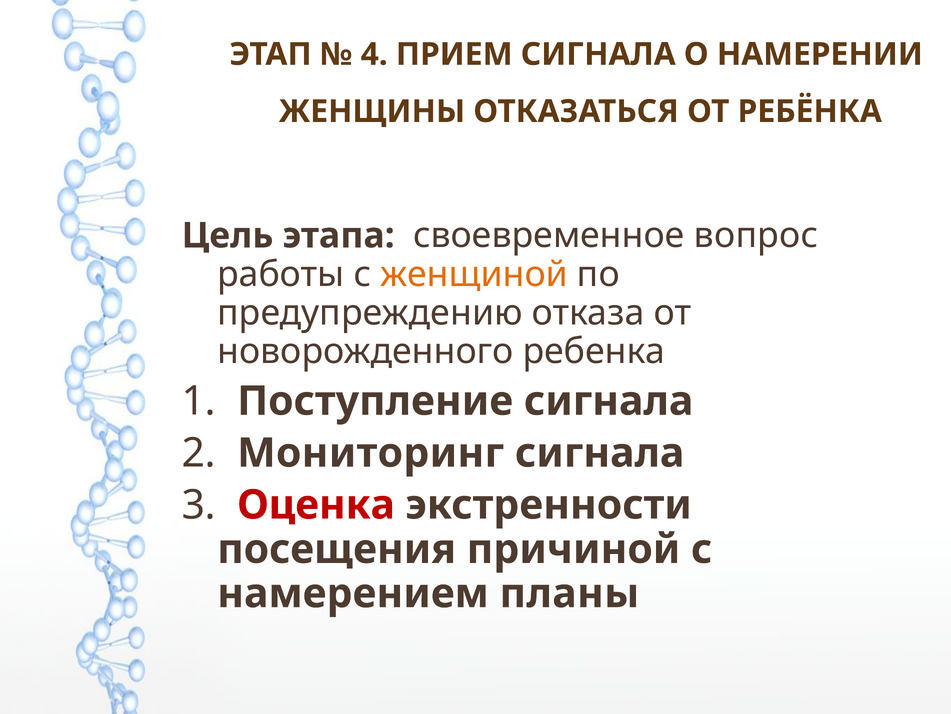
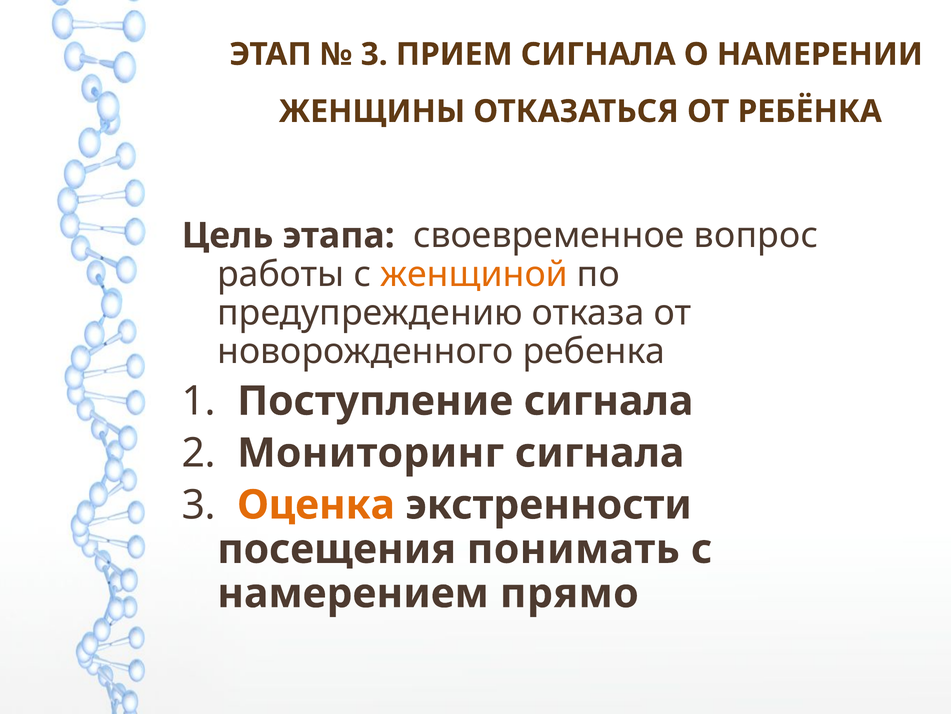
4: 4 -> 3 (374, 54)
Оценка colour: red -> orange (316, 505)
причиной: причиной -> понимать (573, 549)
планы: планы -> прямо (569, 593)
